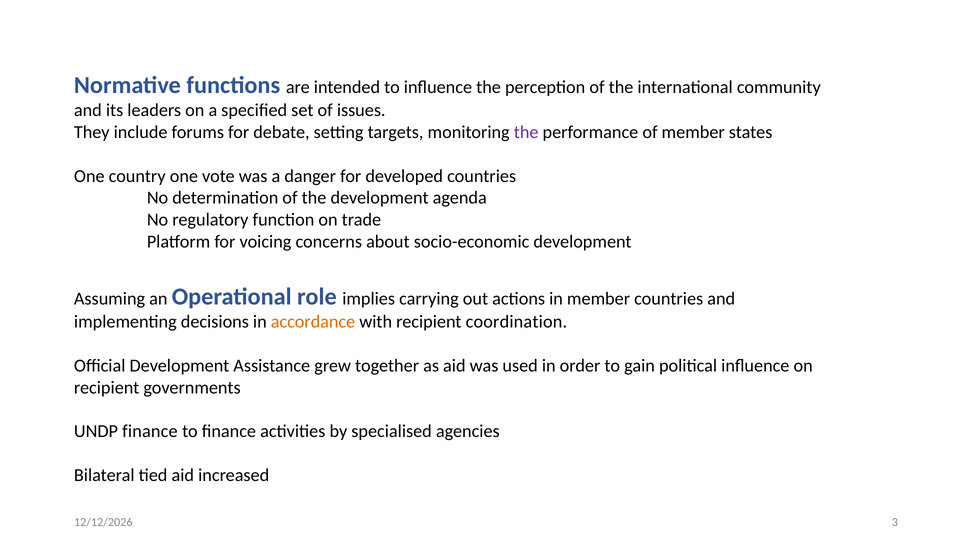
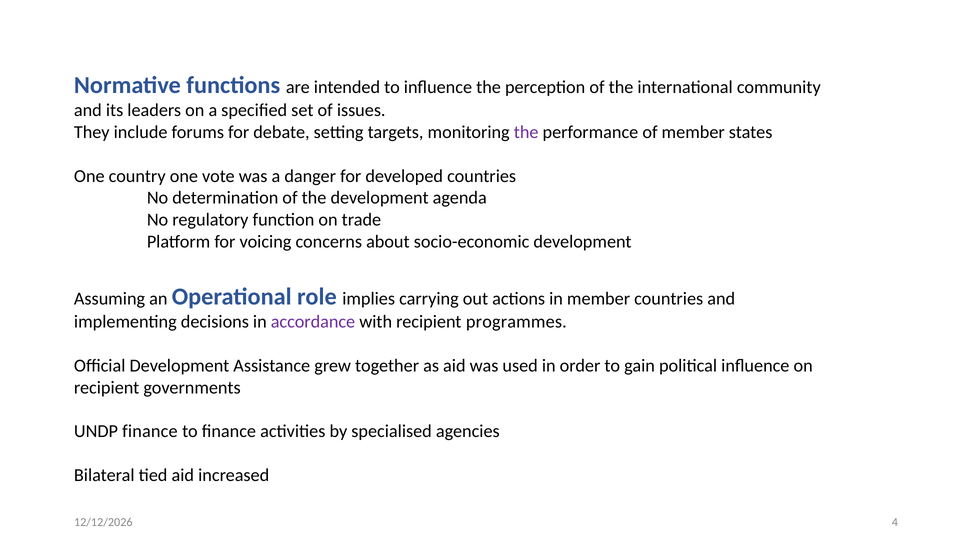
accordance colour: orange -> purple (313, 322)
coordination: coordination -> programmes (516, 322)
3: 3 -> 4 (895, 522)
